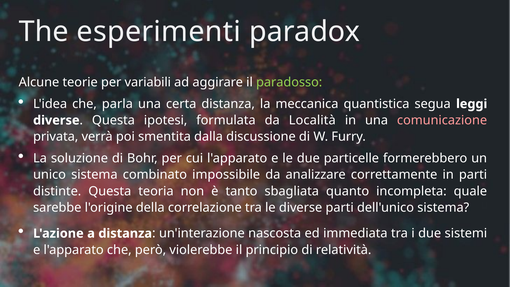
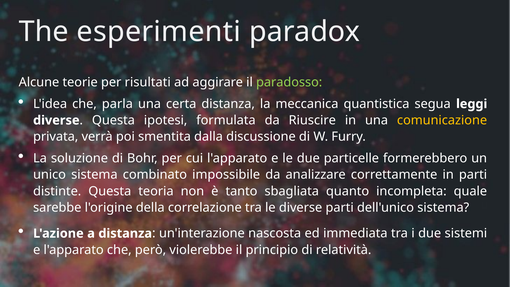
variabili: variabili -> risultati (148, 82)
Località: Località -> Riuscire (312, 120)
comunicazione colour: pink -> yellow (442, 120)
